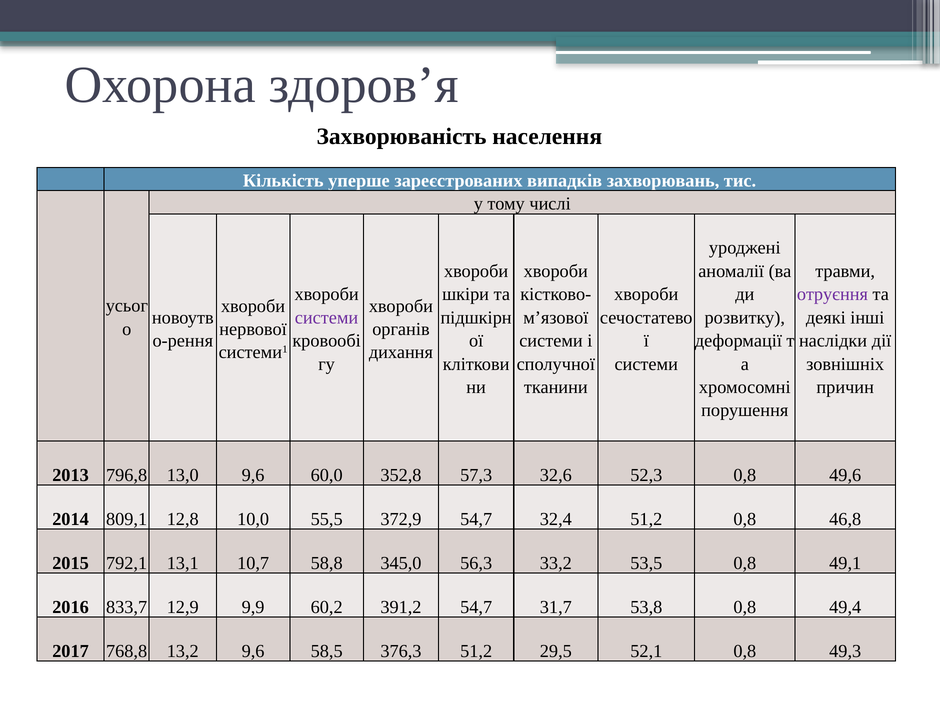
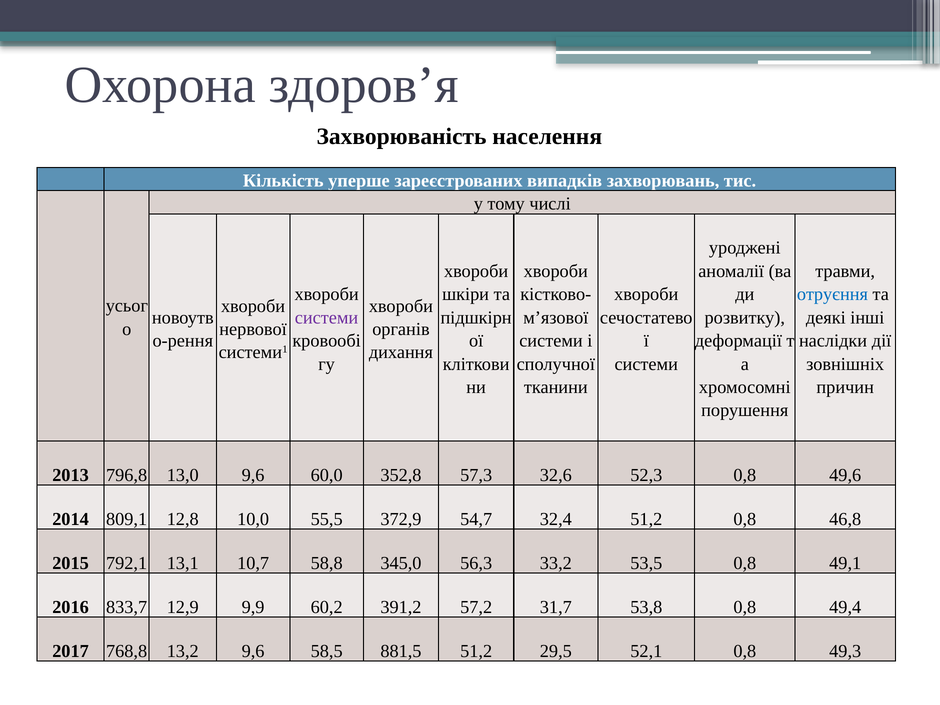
отруєння colour: purple -> blue (832, 294)
391,2 54,7: 54,7 -> 57,2 (476, 607)
376,3: 376,3 -> 881,5 (401, 651)
